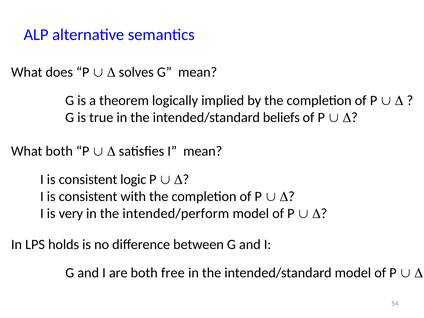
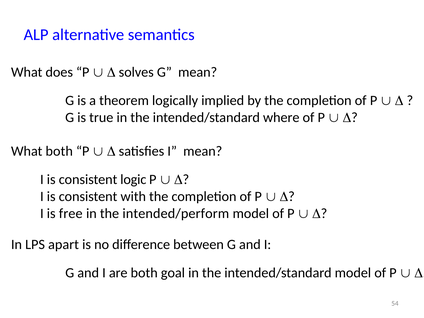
beliefs: beliefs -> where (281, 117)
very: very -> free (71, 213)
holds: holds -> apart (64, 245)
free: free -> goal (173, 273)
